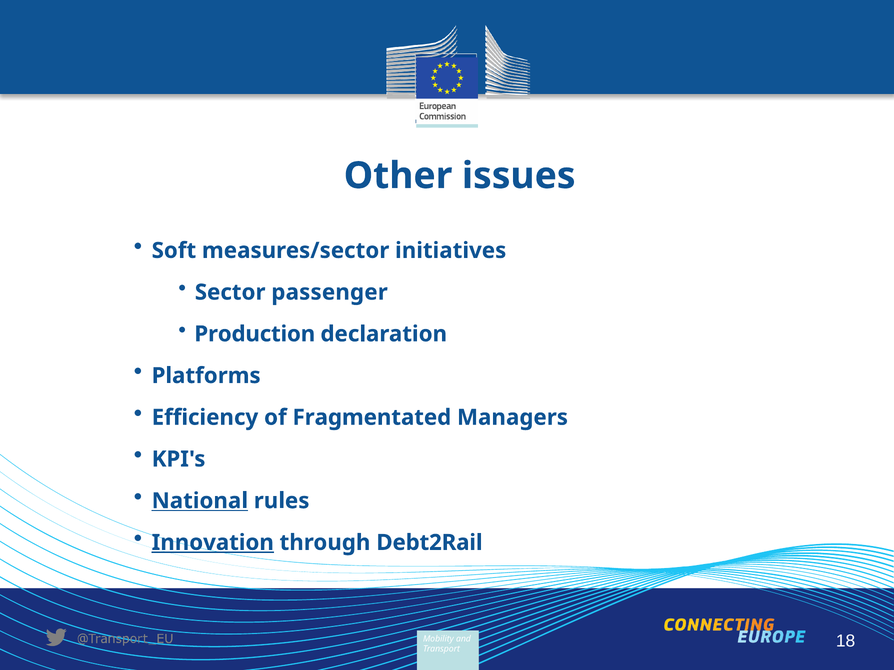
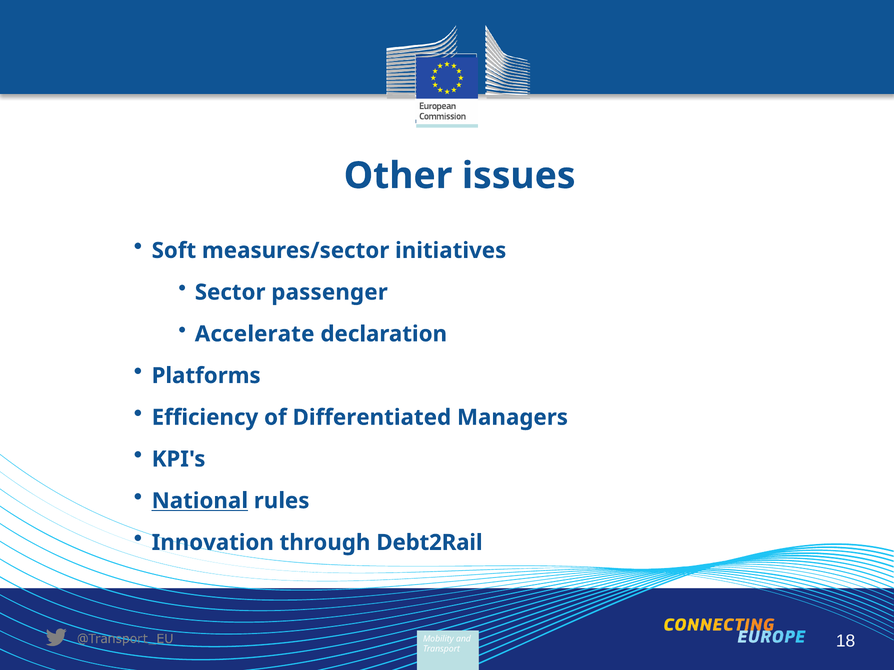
Production: Production -> Accelerate (255, 334)
Fragmentated: Fragmentated -> Differentiated (372, 418)
Innovation underline: present -> none (213, 543)
